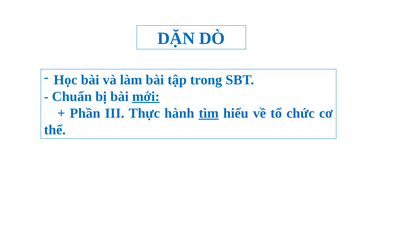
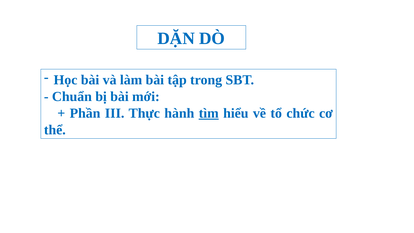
mới underline: present -> none (146, 97)
